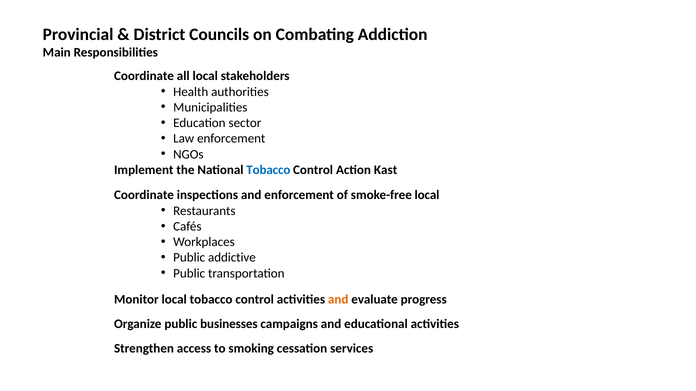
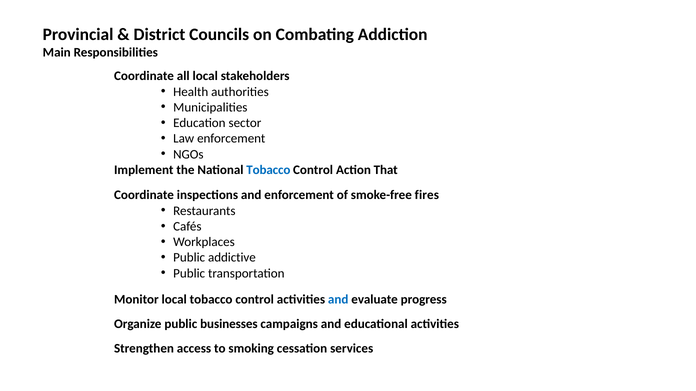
Kast: Kast -> That (386, 170)
smoke-free local: local -> fires (427, 195)
and colour: orange -> blue (338, 300)
